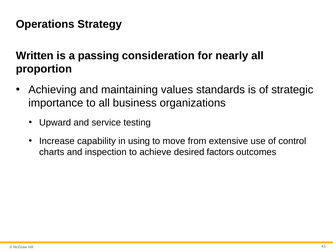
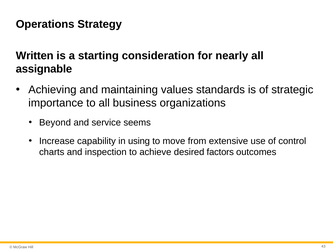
passing: passing -> starting (98, 56)
proportion: proportion -> assignable (44, 69)
Upward: Upward -> Beyond (55, 122)
testing: testing -> seems (137, 122)
